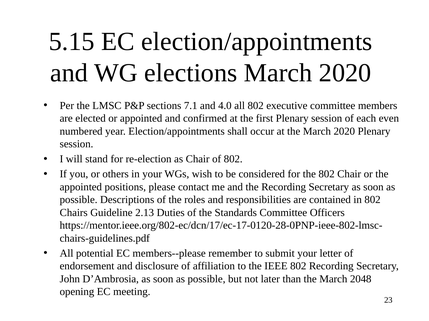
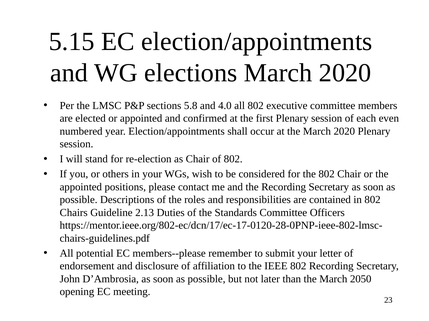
7.1: 7.1 -> 5.8 (191, 106)
2048: 2048 -> 2050 (361, 280)
